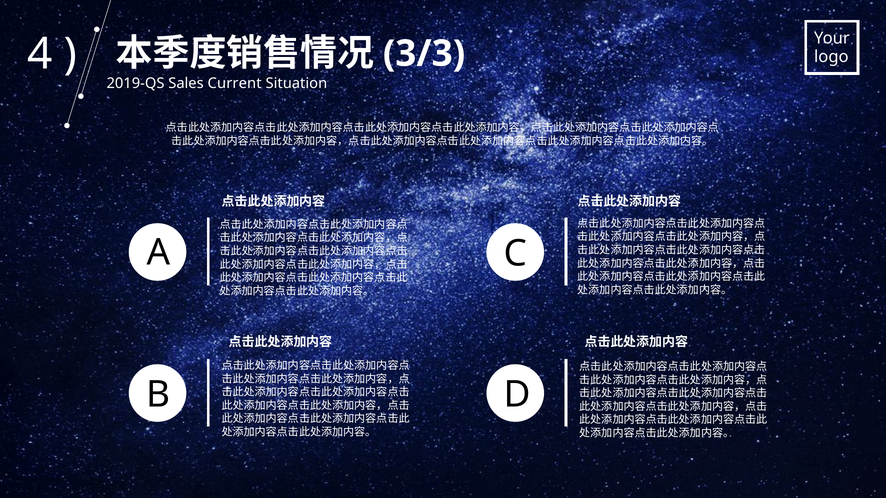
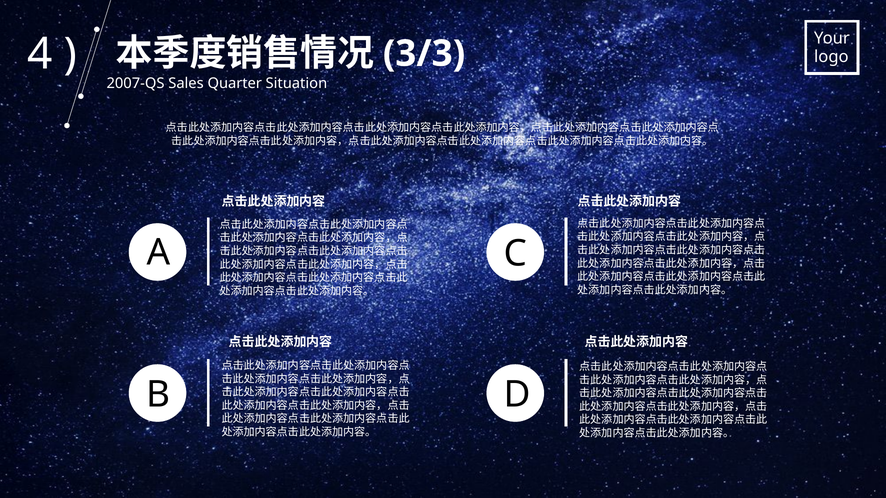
2019-QS: 2019-QS -> 2007-QS (136, 83)
Current: Current -> Quarter (235, 83)
